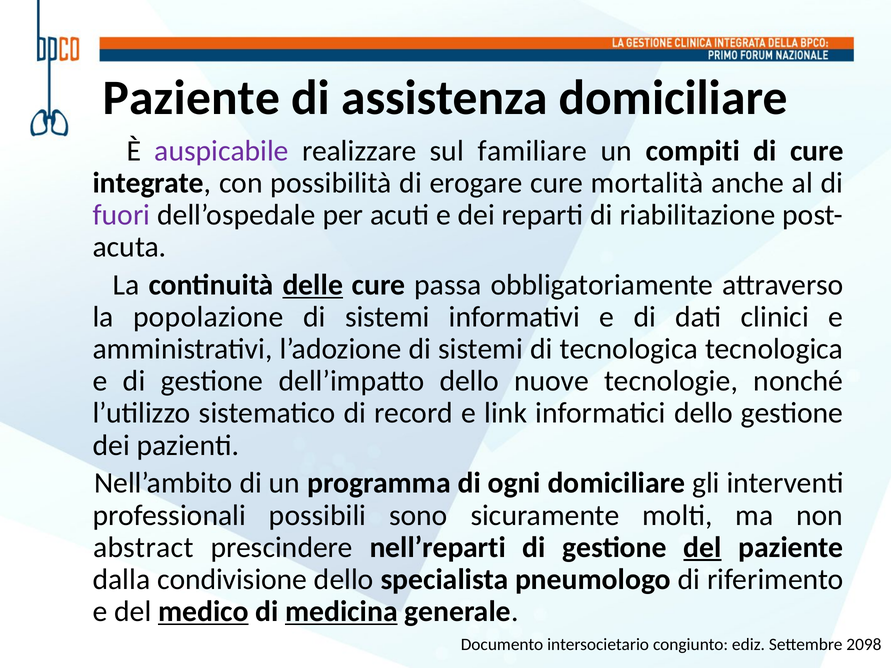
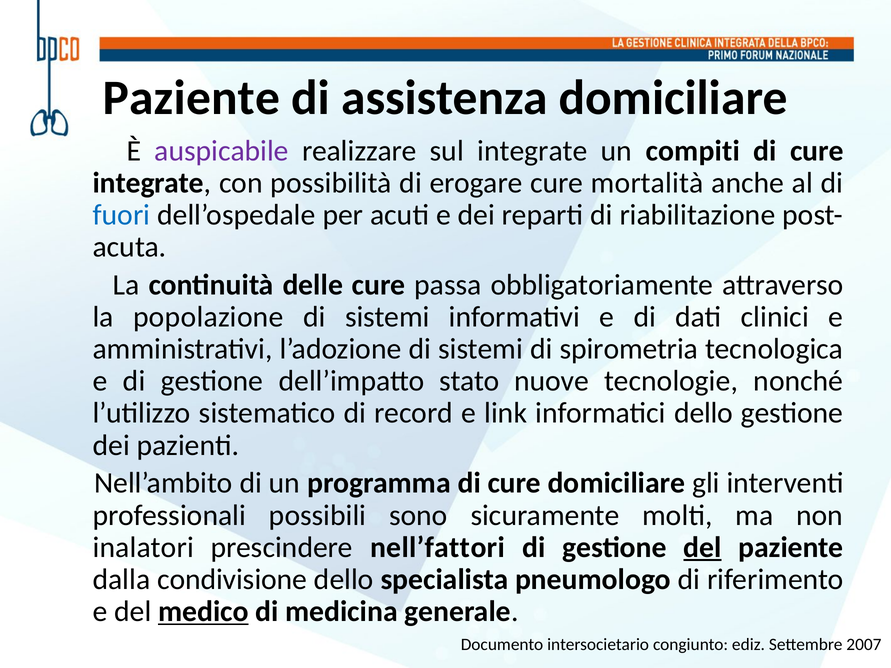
sul familiare: familiare -> integrate (532, 151)
fuori colour: purple -> blue (121, 215)
delle underline: present -> none (313, 285)
di tecnologica: tecnologica -> spirometria (629, 349)
dell’impatto dello: dello -> stato (469, 381)
programma di ogni: ogni -> cure (514, 483)
abstract: abstract -> inalatori (143, 547)
nell’reparti: nell’reparti -> nell’fattori (438, 547)
medicina underline: present -> none (341, 612)
2098: 2098 -> 2007 (864, 645)
